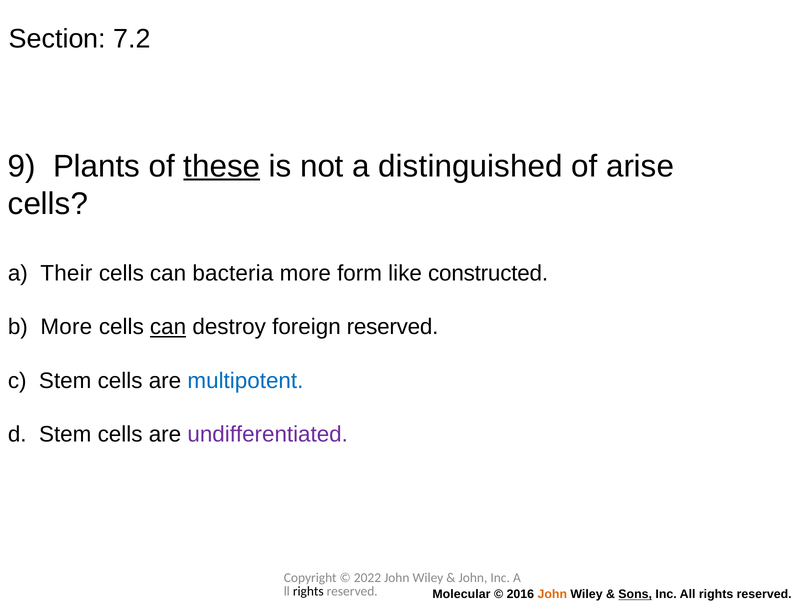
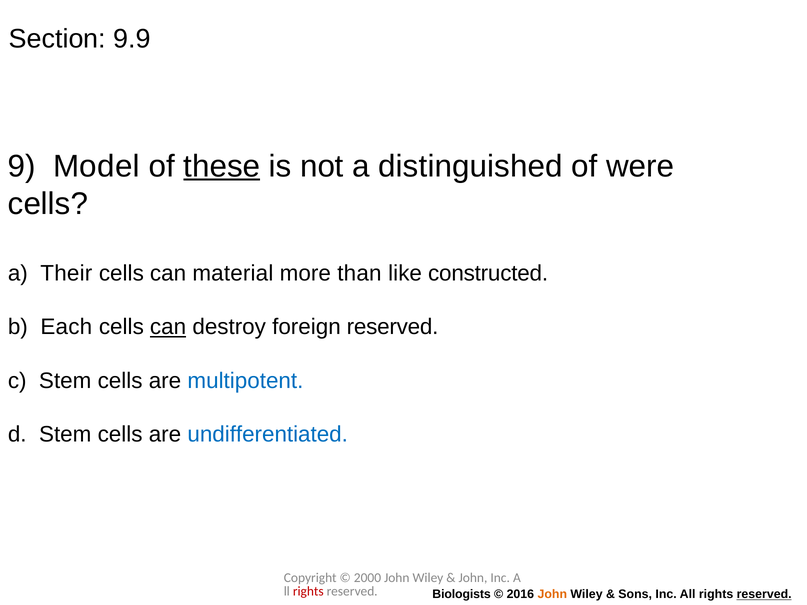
7.2: 7.2 -> 9.9 (132, 39)
Plants: Plants -> Model (96, 166)
arise: arise -> were (640, 166)
bacteria: bacteria -> material (233, 273)
form: form -> than (359, 273)
b More: More -> Each (66, 327)
undifferentiated colour: purple -> blue (268, 435)
2022: 2022 -> 2000 (367, 578)
rights colour: black -> red (308, 591)
Molecular: Molecular -> Biologists (462, 595)
Sons underline: present -> none (635, 595)
reserved underline: none -> present (764, 595)
